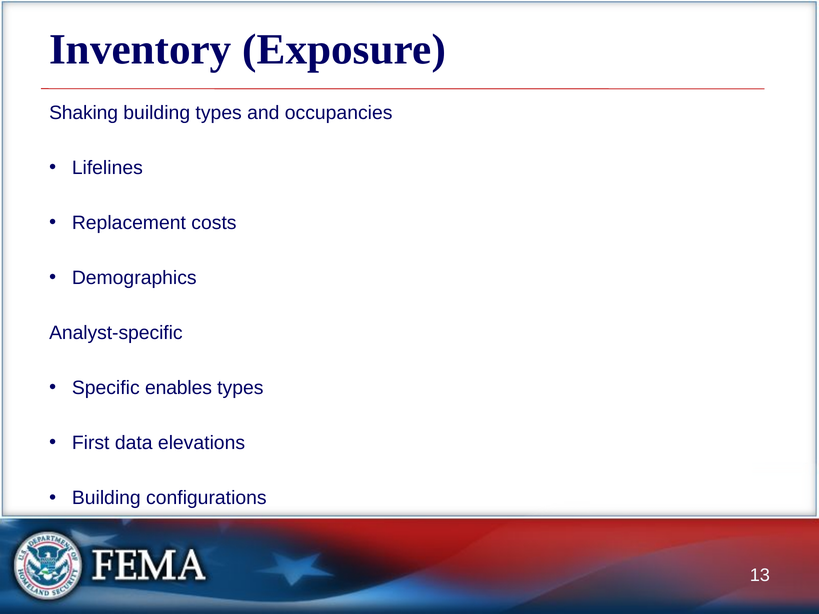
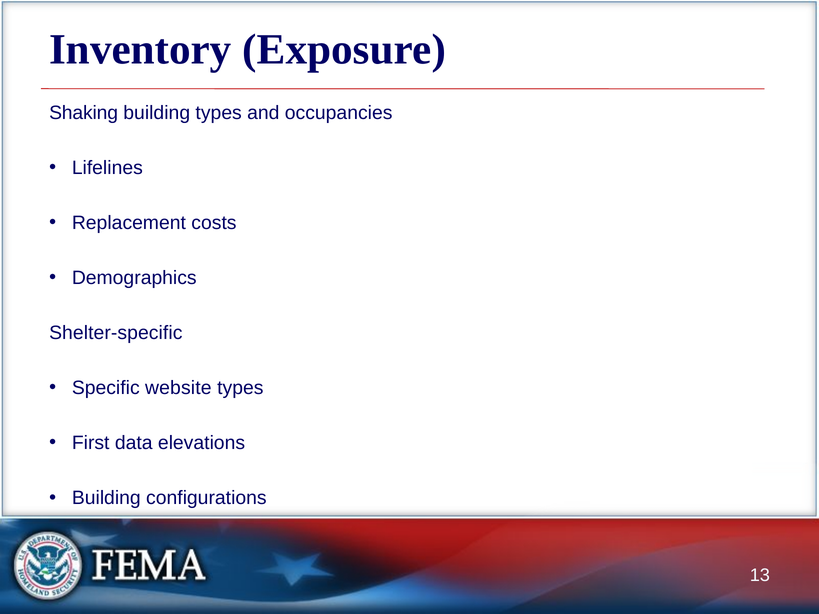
Analyst-specific: Analyst-specific -> Shelter-specific (116, 333)
enables: enables -> website (178, 388)
